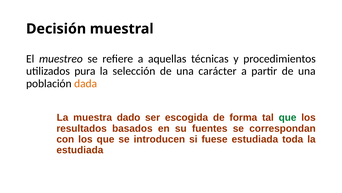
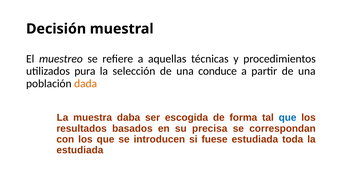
carácter: carácter -> conduce (218, 71)
dado: dado -> daba (129, 117)
que colour: green -> blue (288, 117)
fuentes: fuentes -> precisa (210, 128)
